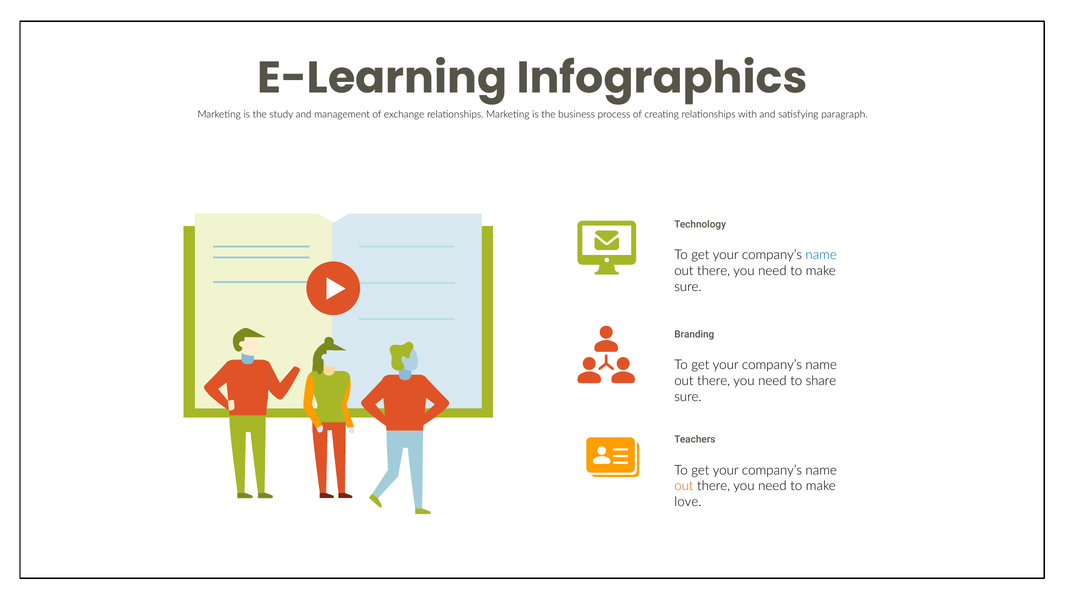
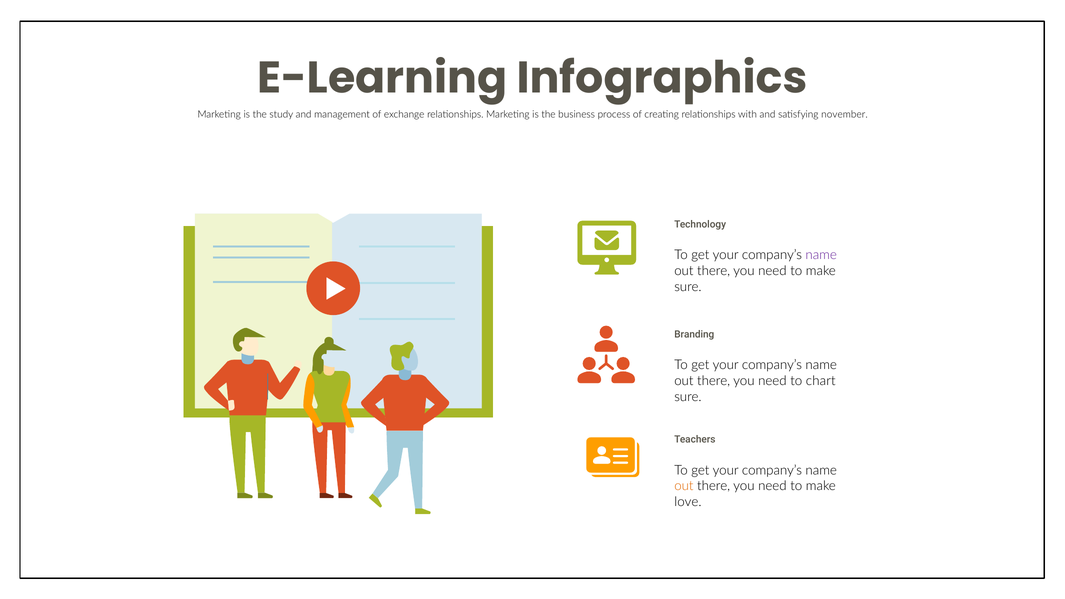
paragraph: paragraph -> november (844, 115)
name colour: blue -> purple (821, 255)
share: share -> chart (821, 381)
